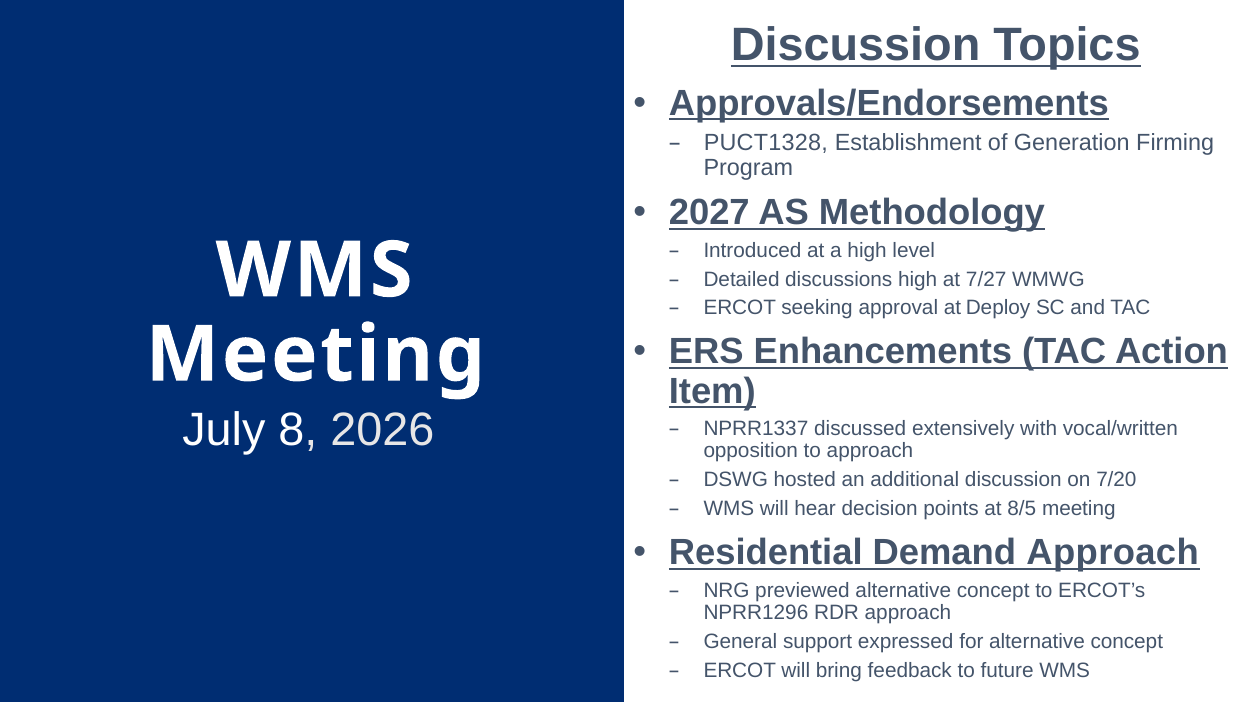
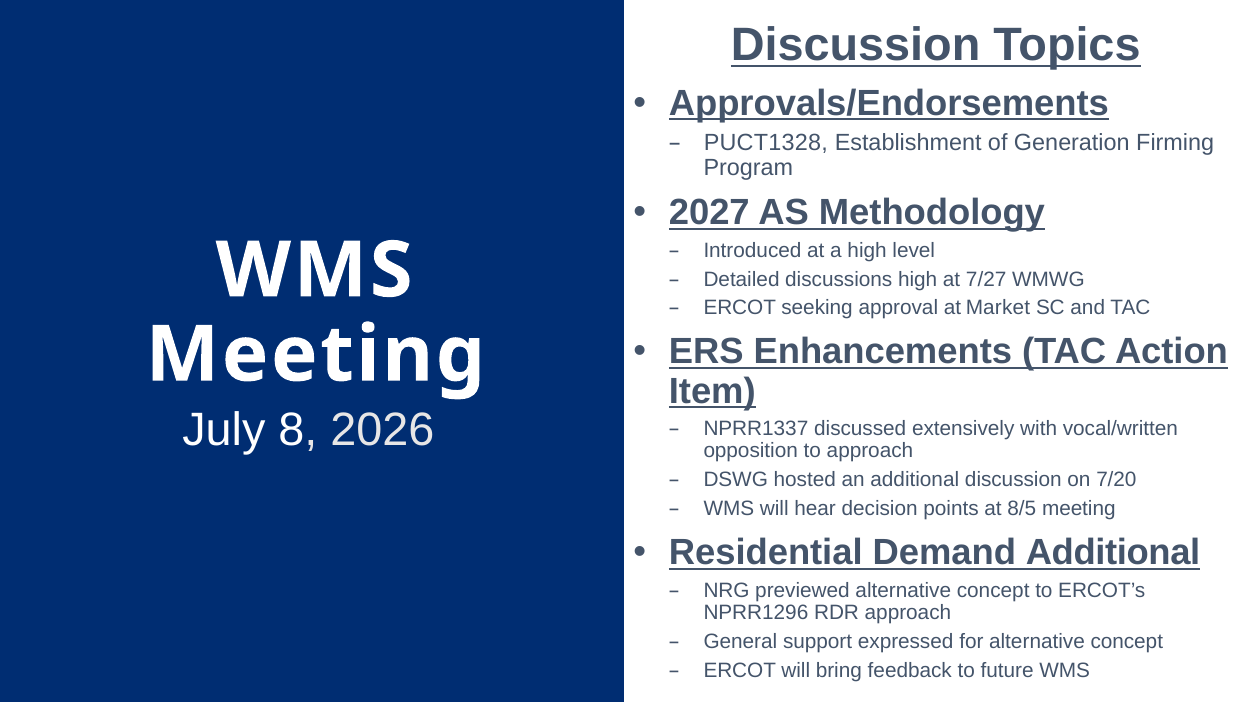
Deploy: Deploy -> Market (998, 308)
Demand Approach: Approach -> Additional (1113, 553)
